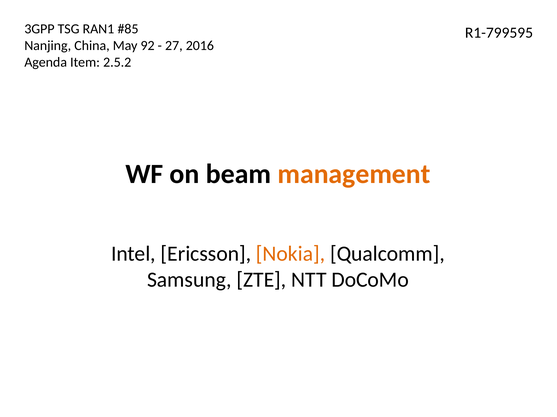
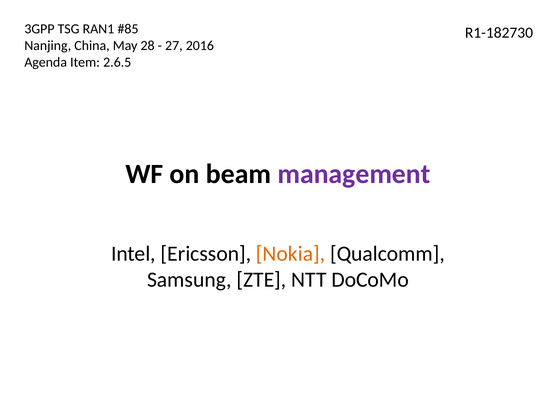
R1-799595: R1-799595 -> R1-182730 (499, 33)
92: 92 -> 28 (148, 46)
2.5.2: 2.5.2 -> 2.6.5 (117, 62)
management colour: orange -> purple (354, 174)
